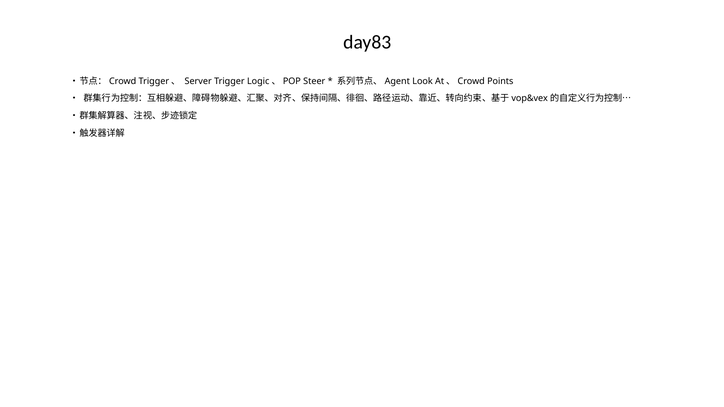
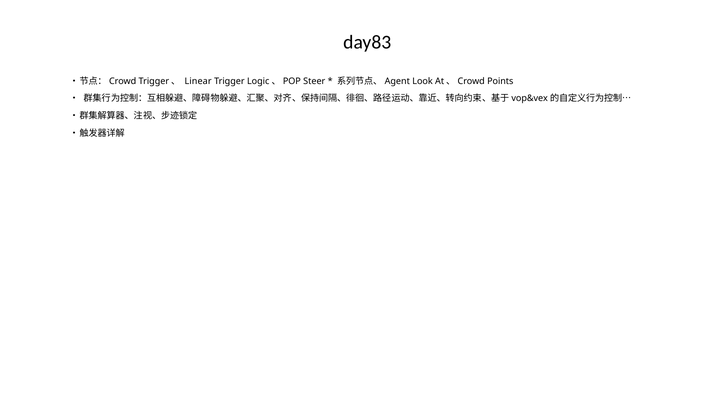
Server: Server -> Linear (198, 81)
